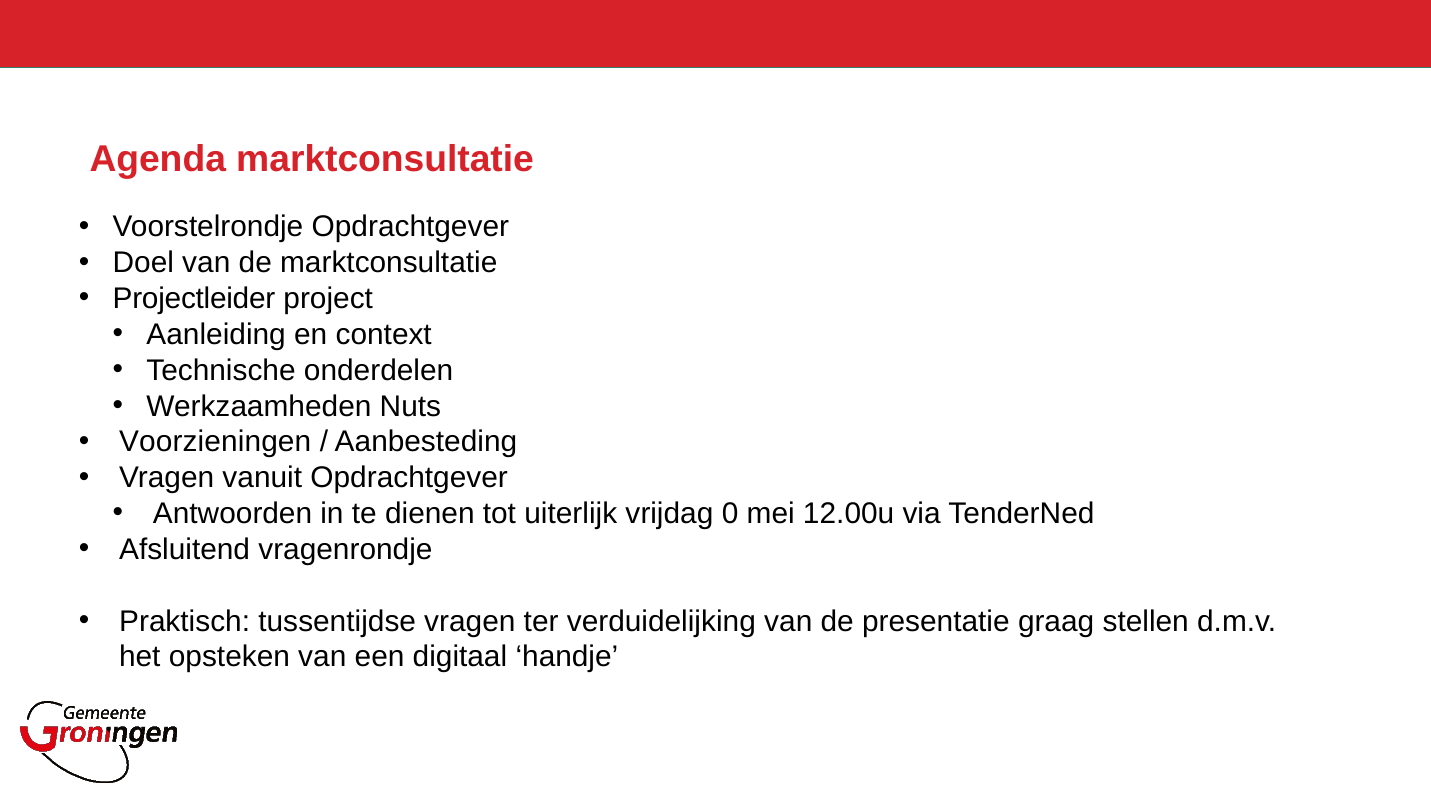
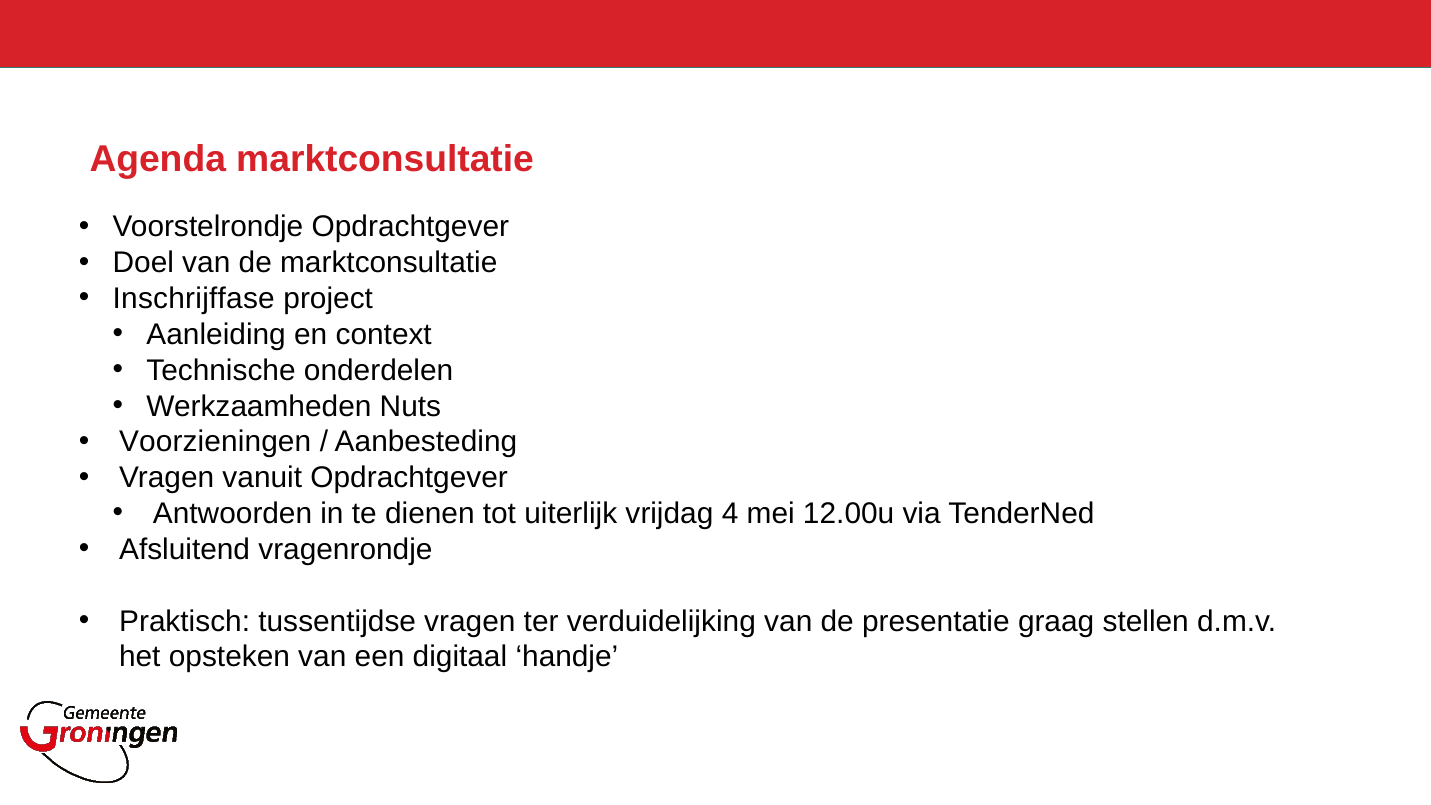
Projectleider: Projectleider -> Inschrijffase (194, 299)
0: 0 -> 4 (730, 514)
